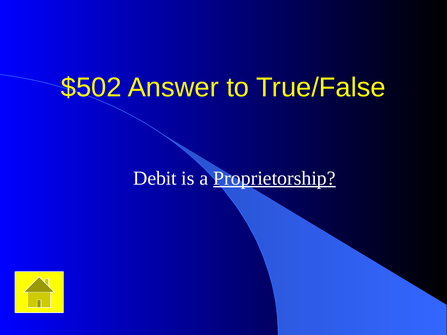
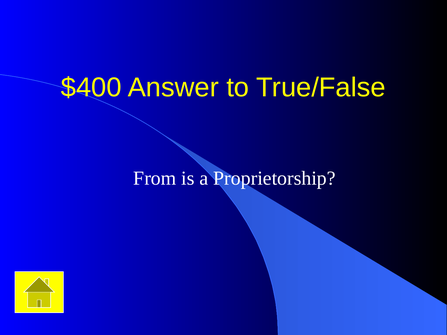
$502: $502 -> $400 (91, 88)
Debit: Debit -> From (155, 178)
Proprietorship underline: present -> none (274, 178)
